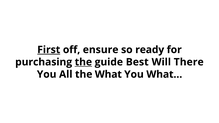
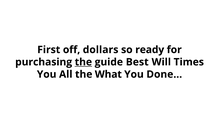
First underline: present -> none (49, 50)
ensure: ensure -> dollars (101, 50)
There: There -> Times (189, 62)
What…: What… -> Done… (164, 74)
